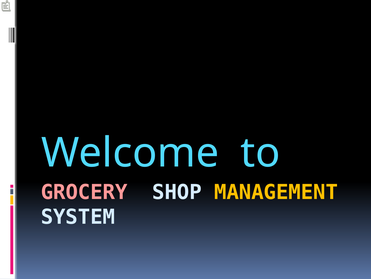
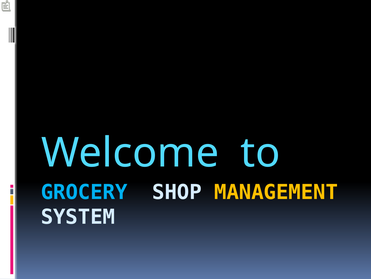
GROCERY colour: pink -> light blue (84, 192)
